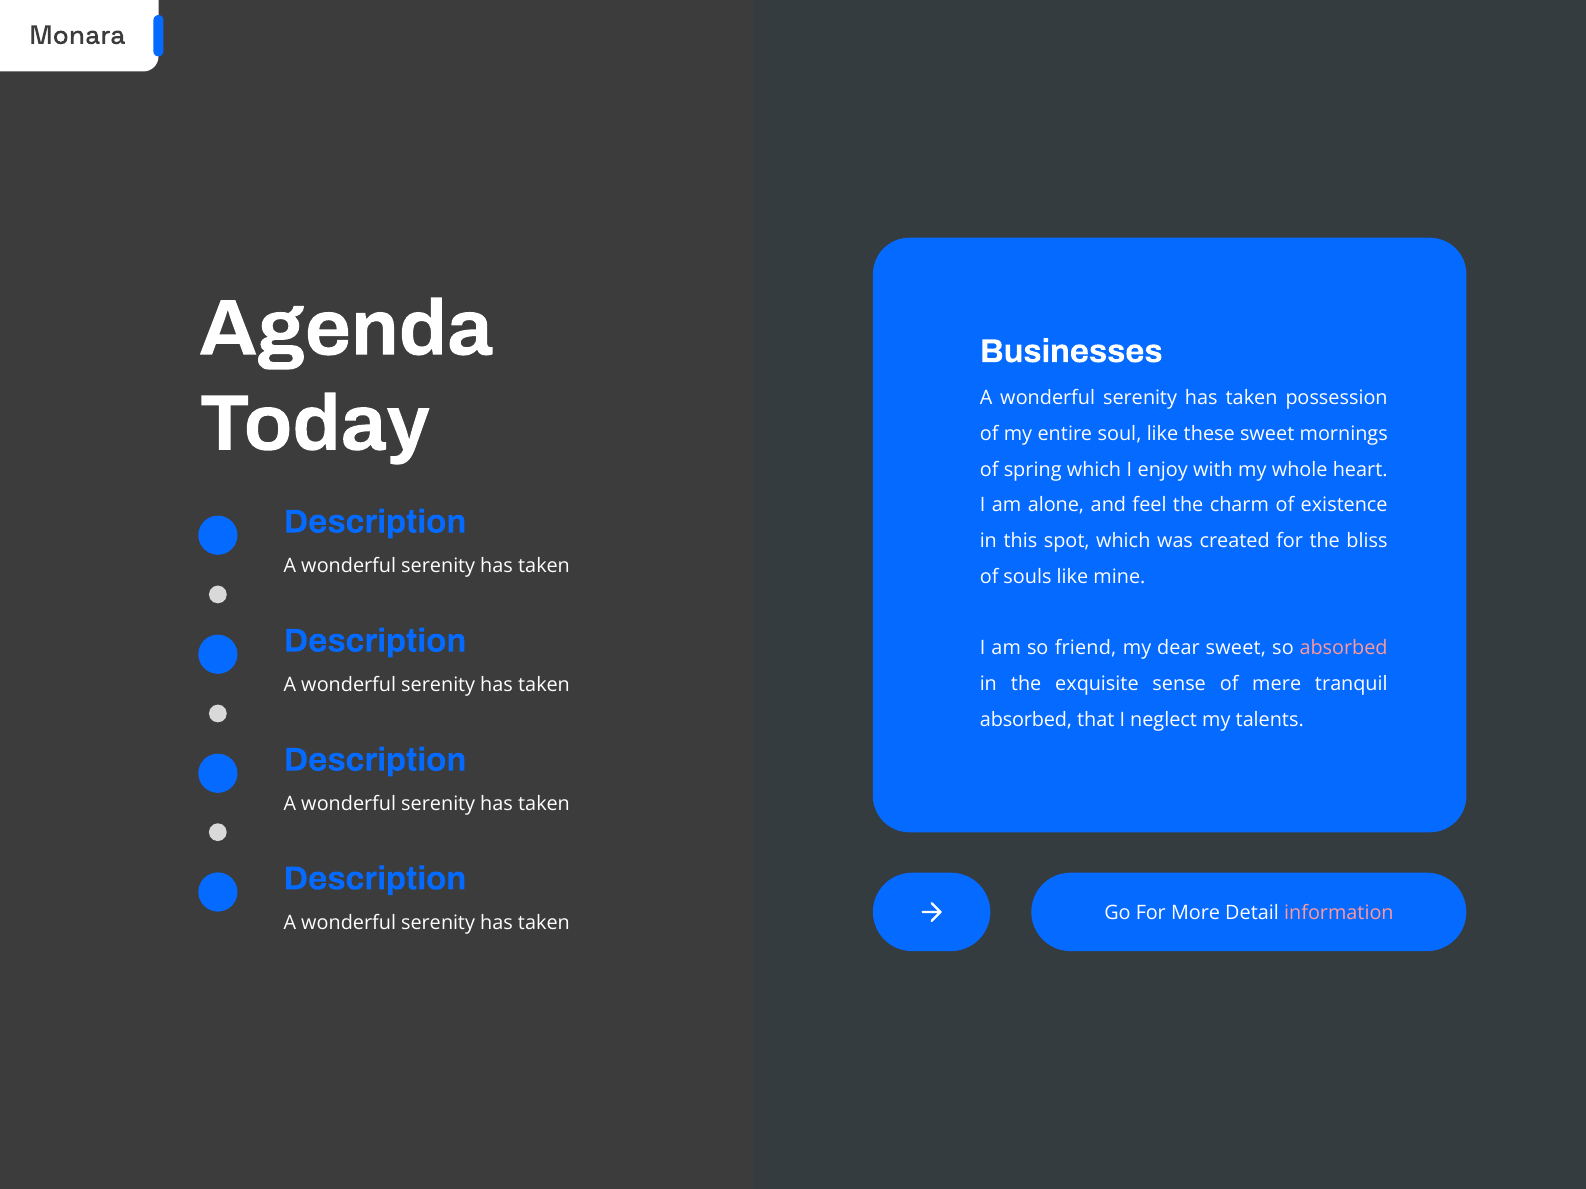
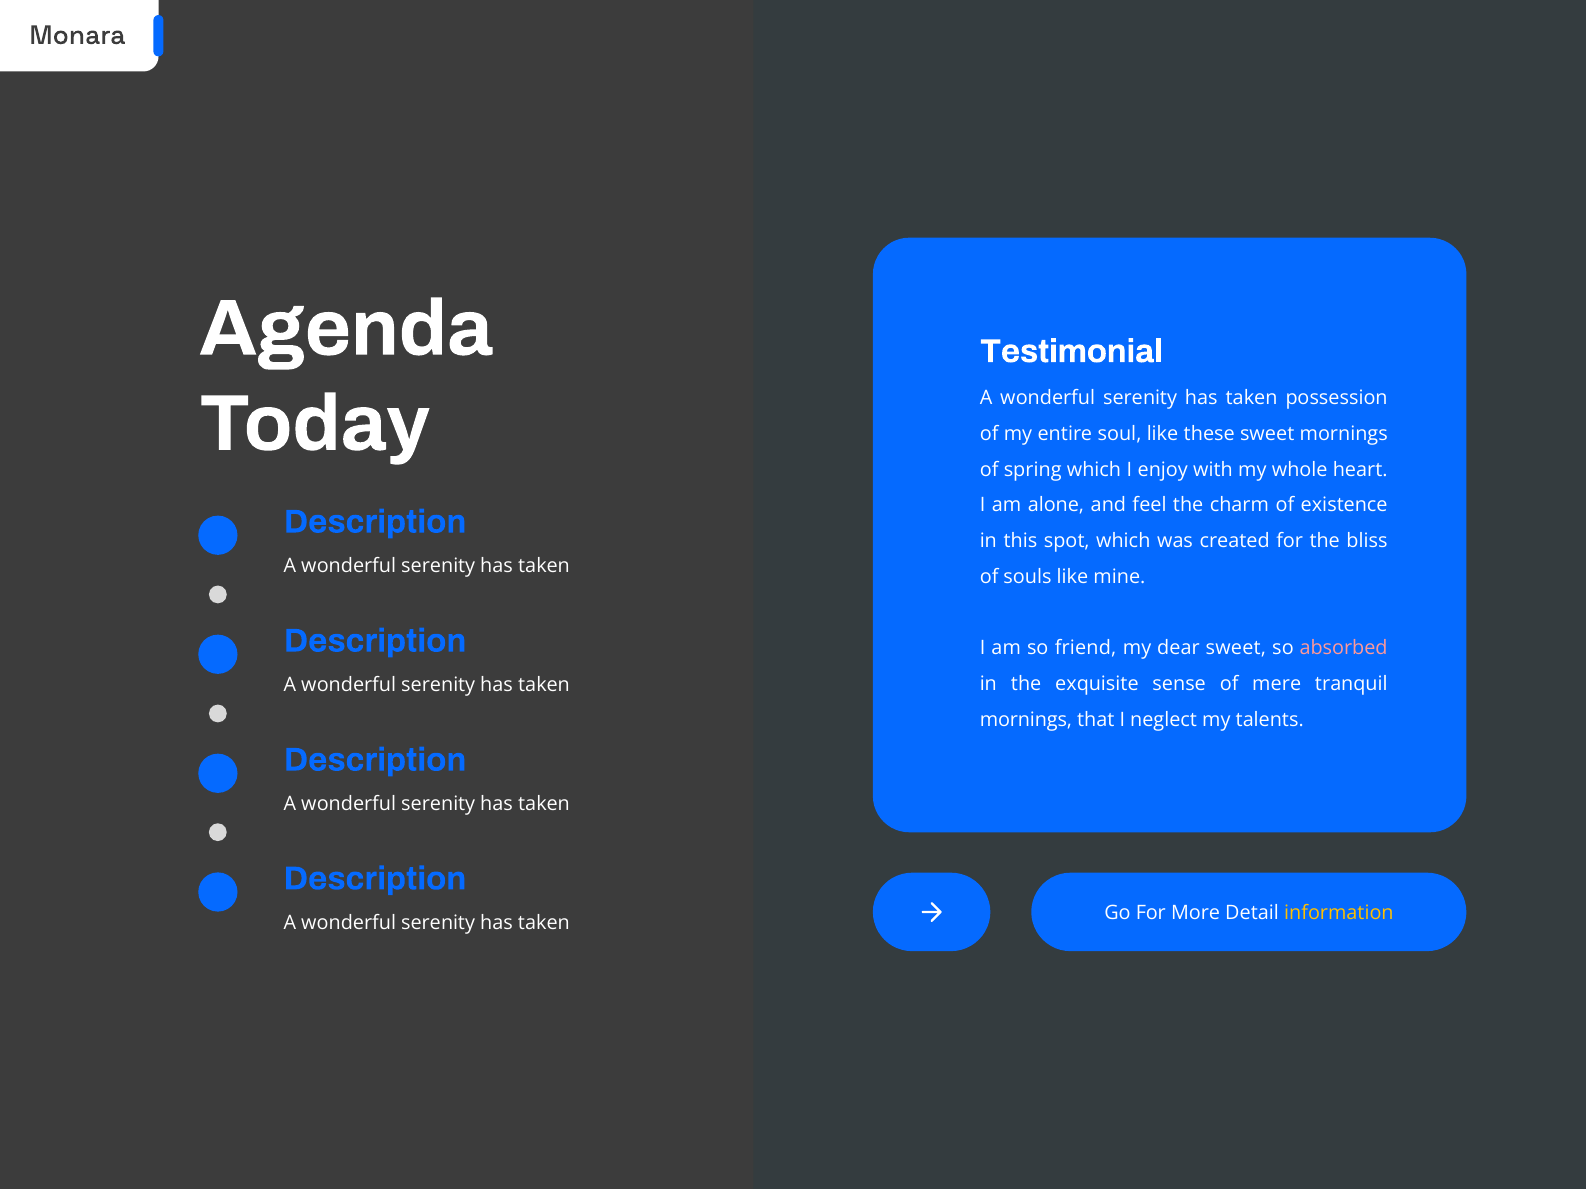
Businesses: Businesses -> Testimonial (1071, 351)
absorbed: absorbed -> mornings (1026, 720)
information colour: pink -> yellow (1339, 914)
